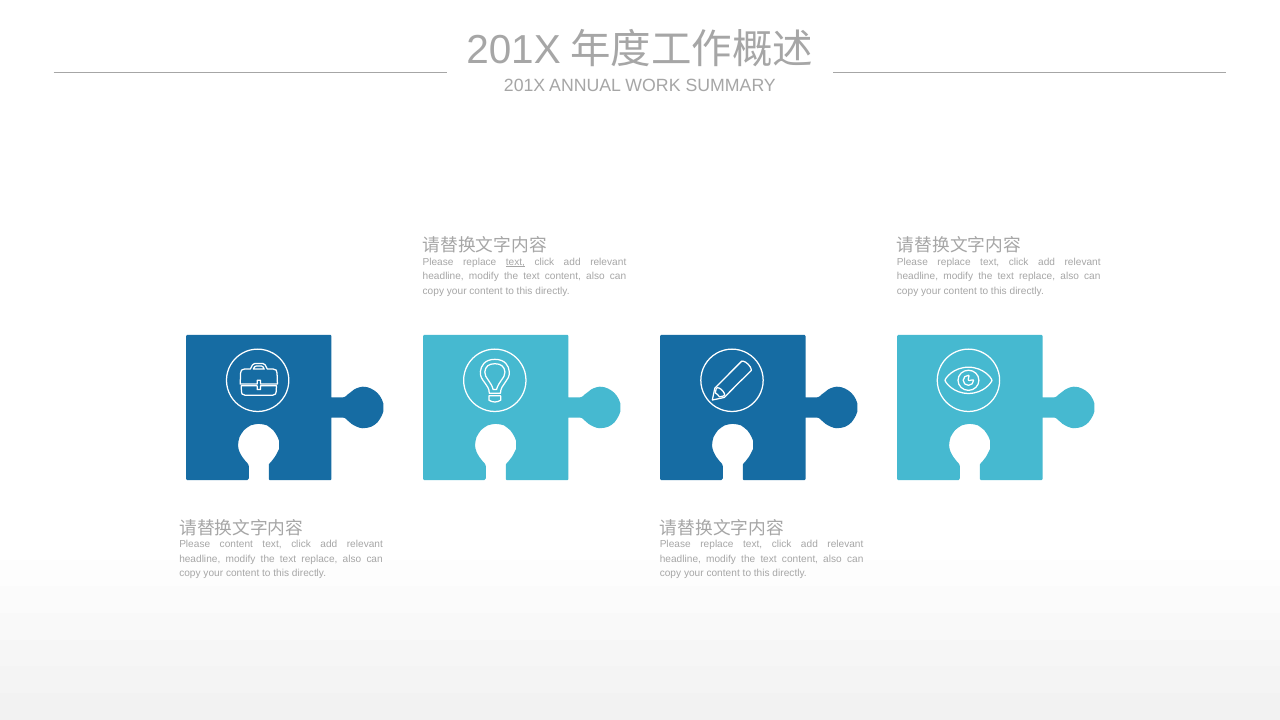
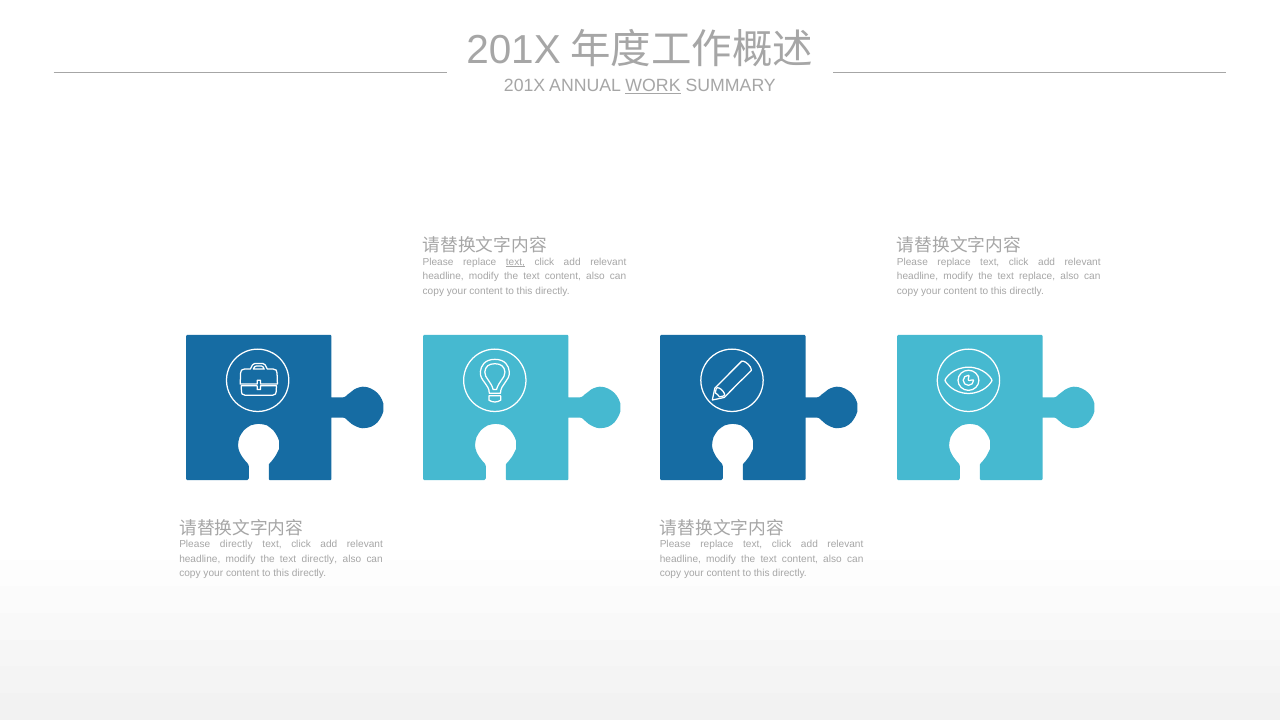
WORK underline: none -> present (653, 86)
Please content: content -> directly (236, 544)
replace: replace -> directly (319, 559)
